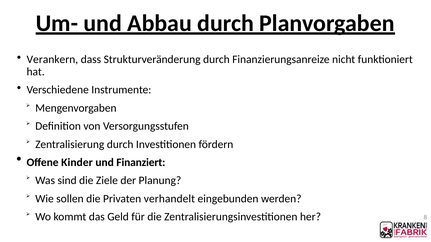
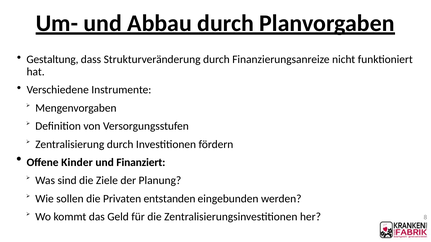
Verankern: Verankern -> Gestaltung (52, 60)
verhandelt: verhandelt -> entstanden (170, 199)
